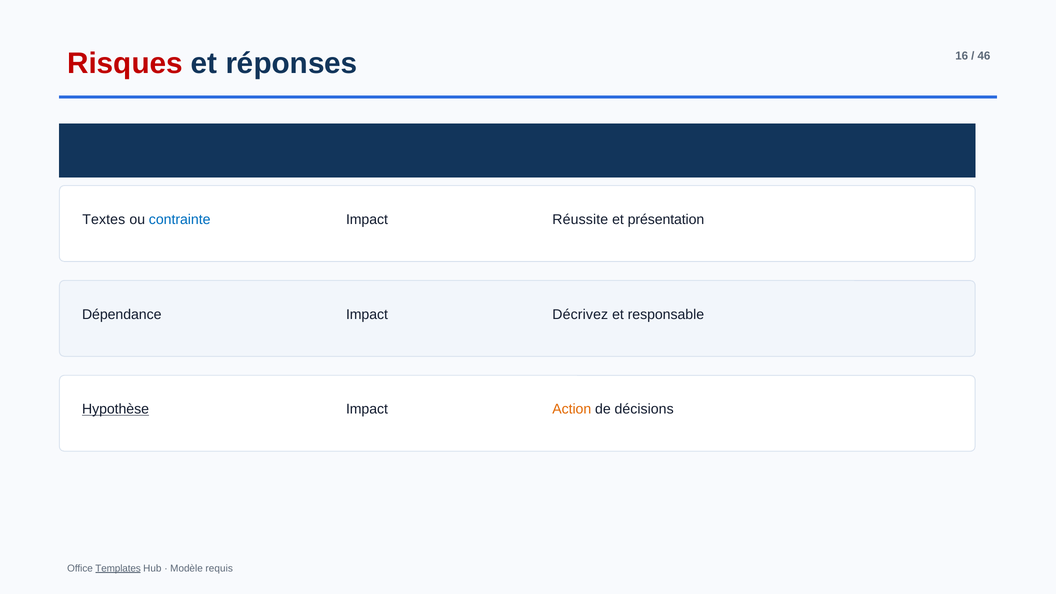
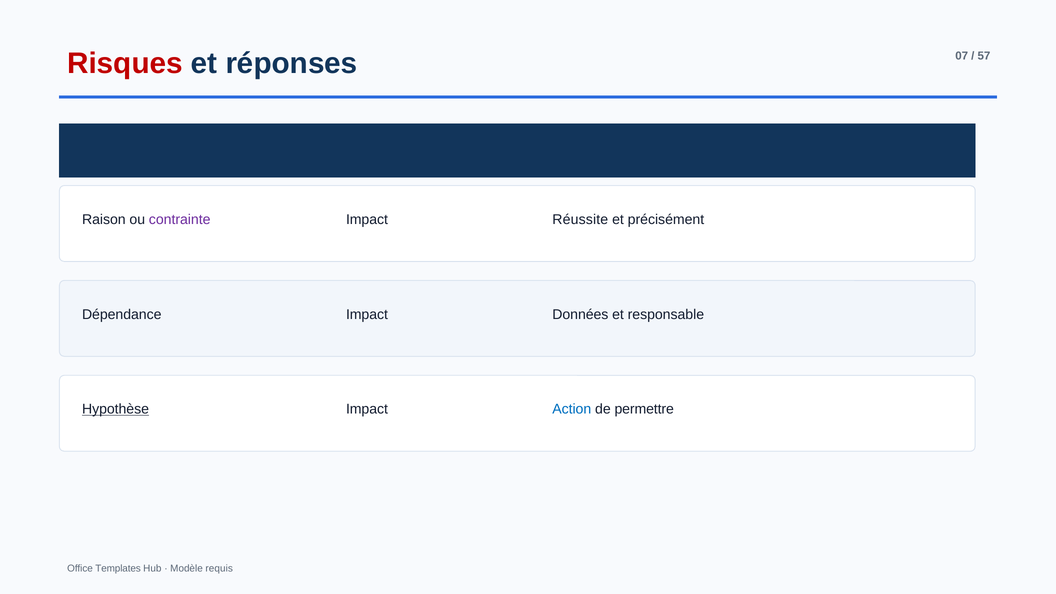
16: 16 -> 07 (962, 56)
46: 46 -> 57 (984, 56)
Textes: Textes -> Raison (104, 220)
contrainte colour: blue -> purple (180, 220)
présentation: présentation -> précisément (666, 220)
Décrivez: Décrivez -> Données (580, 314)
Action colour: orange -> blue (572, 409)
décisions: décisions -> permettre (644, 409)
Templates underline: present -> none (118, 568)
